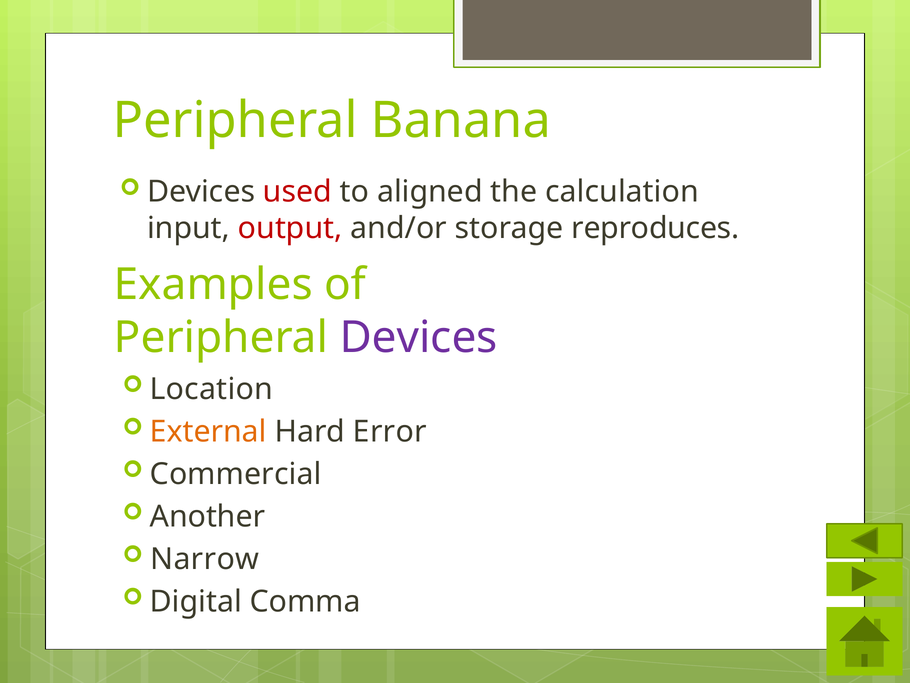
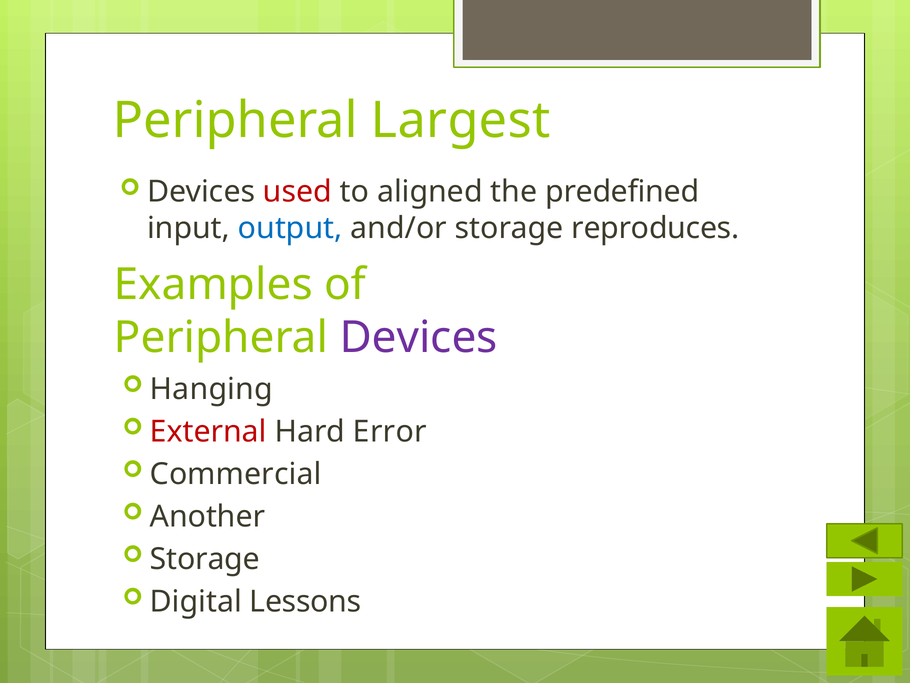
Banana: Banana -> Largest (461, 120)
calculation: calculation -> predefined (622, 192)
output colour: red -> blue (290, 228)
Location: Location -> Hanging (211, 389)
External colour: orange -> red (208, 431)
Narrow: Narrow -> Storage (205, 559)
Comma: Comma -> Lessons (305, 601)
